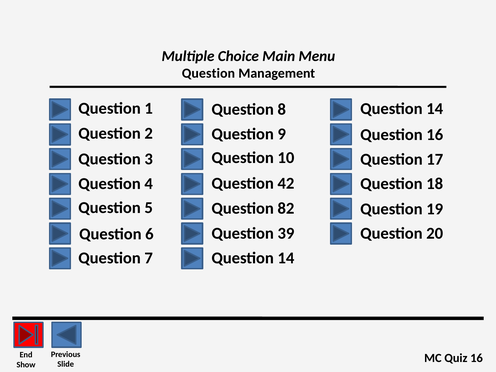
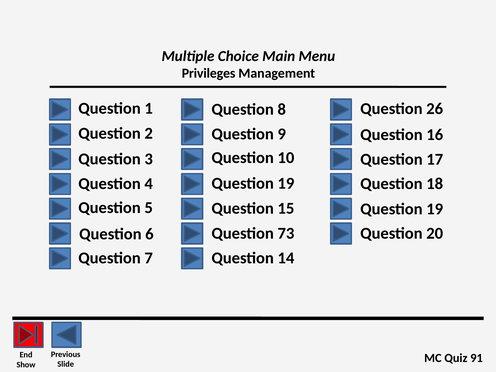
Question: Question -> Privileges (209, 73)
14: 14 -> 26 (435, 109)
42: 42 -> 19 (286, 183)
82: 82 -> 15 (286, 208)
39: 39 -> 73 (286, 233)
Quiz 16: 16 -> 91 (477, 358)
